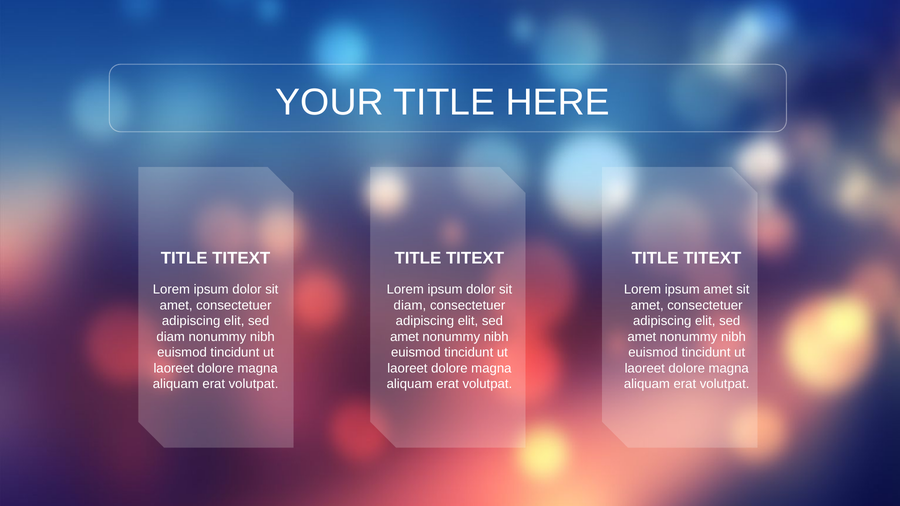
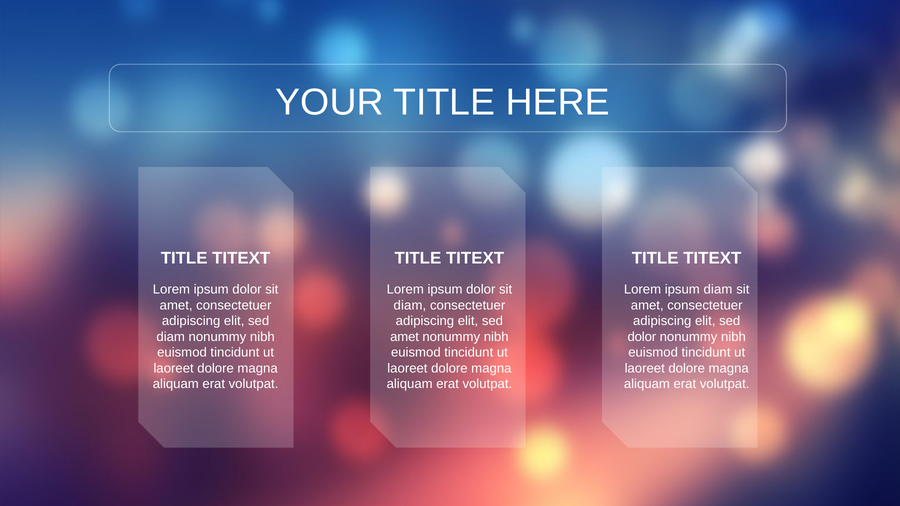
ipsum amet: amet -> diam (718, 290)
amet: amet -> dolor (642, 337)
